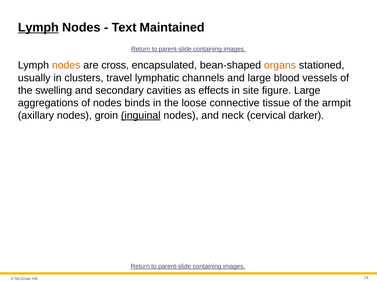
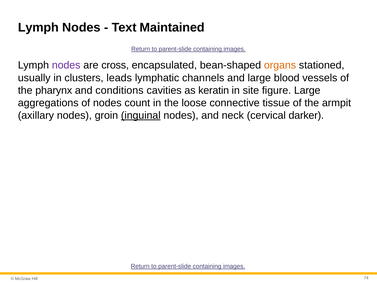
Lymph underline: present -> none (38, 27)
nodes colour: orange -> purple (66, 65)
travel: travel -> leads (119, 78)
swelling: swelling -> pharynx (54, 91)
secondary: secondary -> conditions (119, 91)
effects: effects -> keratin (214, 91)
binds: binds -> count (137, 103)
